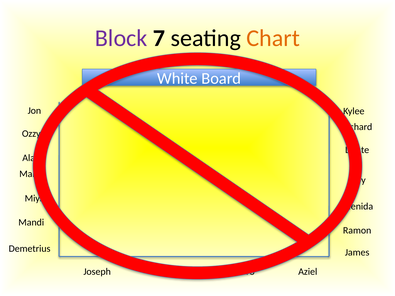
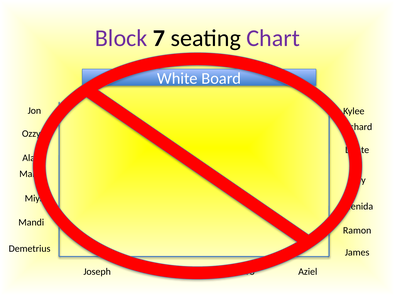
Chart colour: orange -> purple (273, 38)
